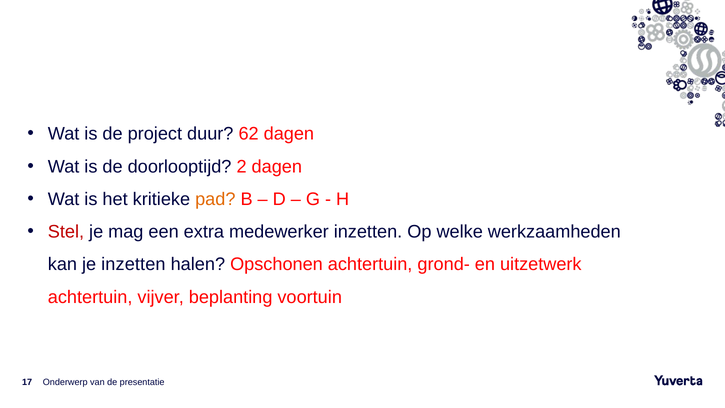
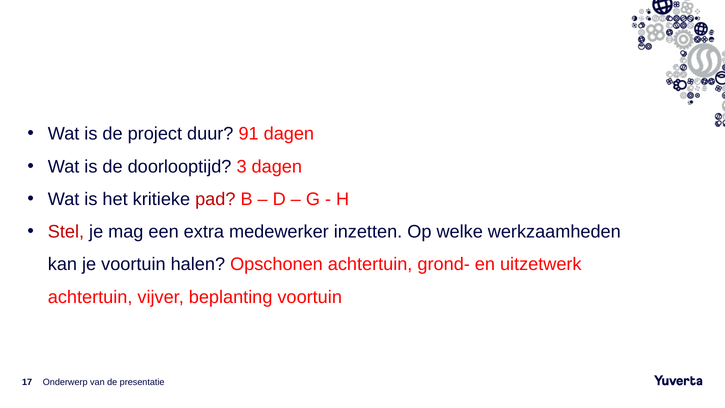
62: 62 -> 91 (249, 134)
2: 2 -> 3 (242, 166)
pad colour: orange -> red (215, 199)
je inzetten: inzetten -> voortuin (133, 264)
